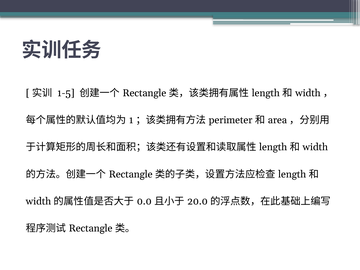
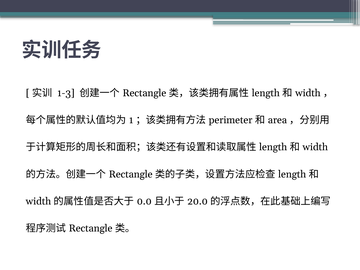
1-5: 1-5 -> 1-3 (66, 93)
